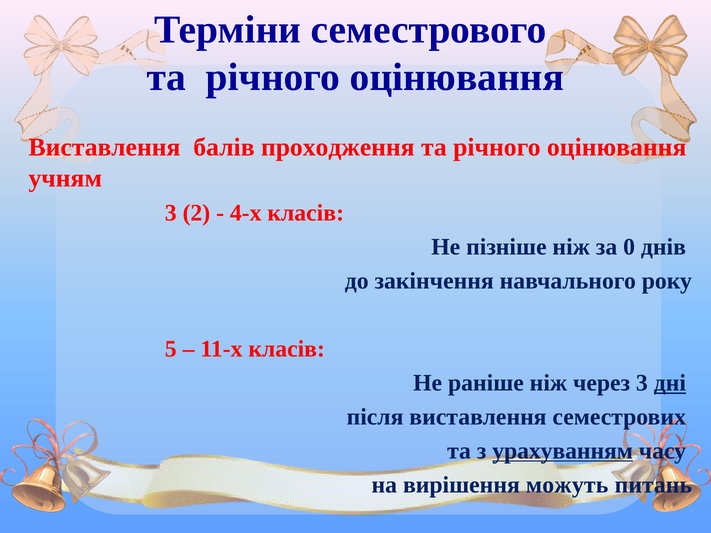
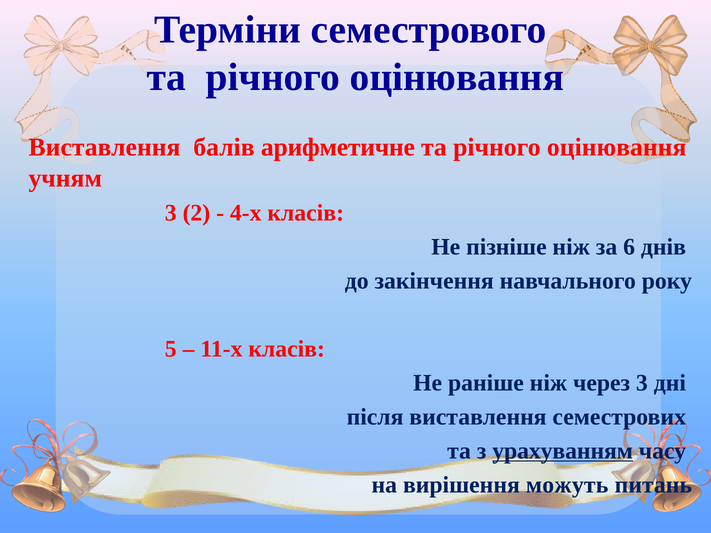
проходження: проходження -> арифметичне (338, 147)
0: 0 -> 6 (629, 247)
дні underline: present -> none (670, 383)
